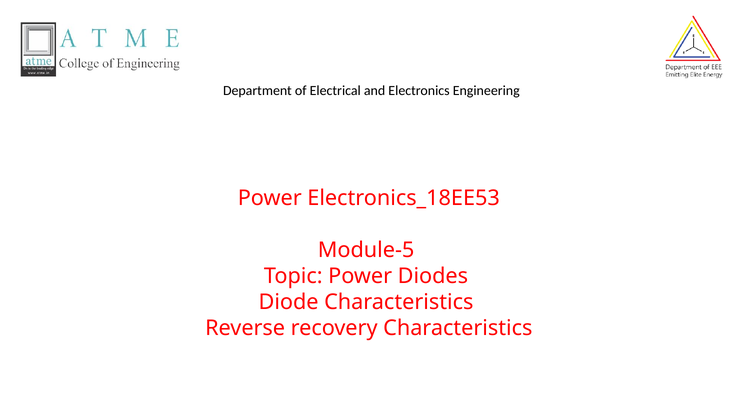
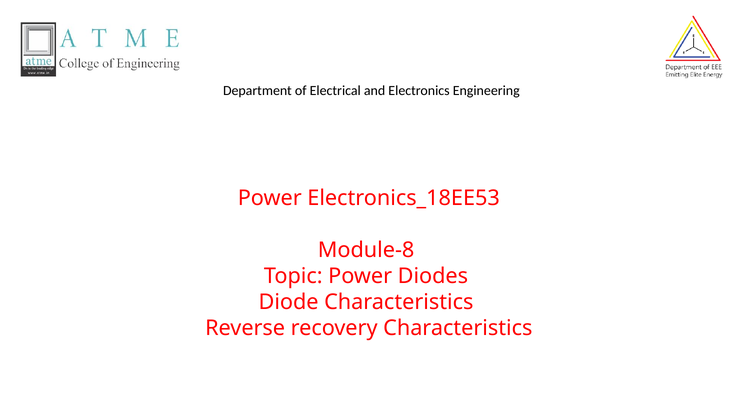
Module-5: Module-5 -> Module-8 (366, 250)
